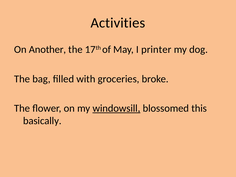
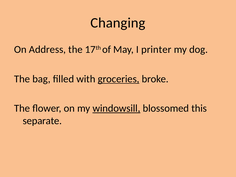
Activities: Activities -> Changing (118, 23)
Another: Another -> Address (47, 50)
groceries underline: none -> present (119, 79)
basically: basically -> separate (42, 121)
